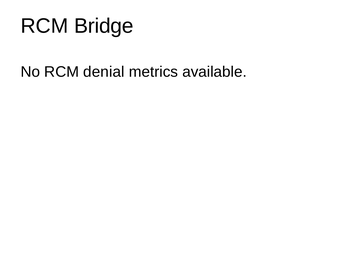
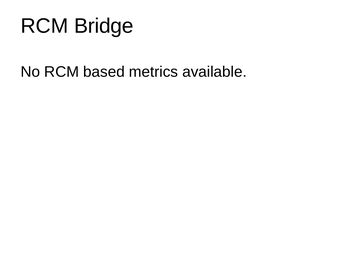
denial: denial -> based (104, 72)
